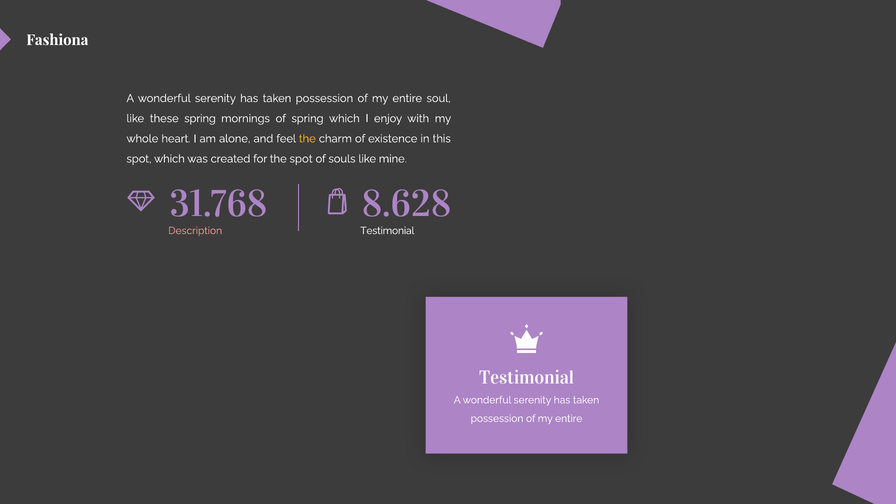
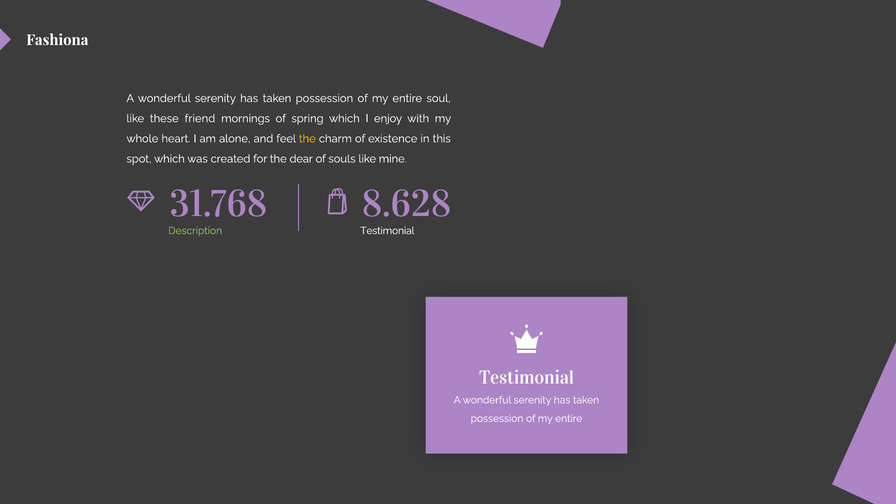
these spring: spring -> friend (200, 118)
the spot: spot -> dear (301, 159)
Description colour: pink -> light green (195, 231)
